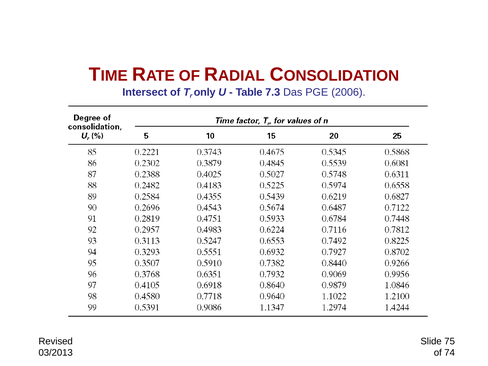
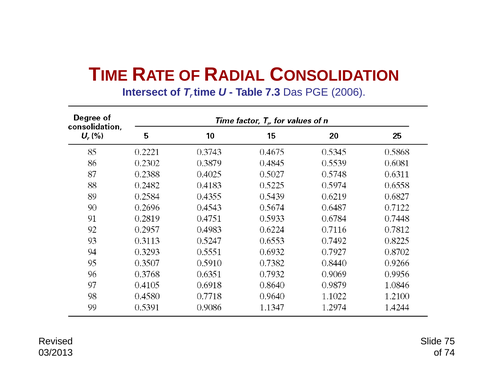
only: only -> time (205, 92)
